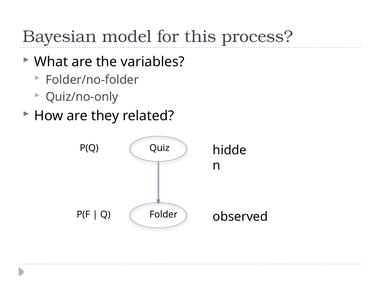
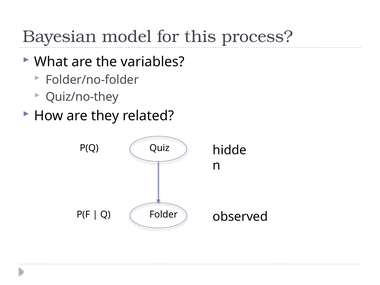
Quiz/no-only: Quiz/no-only -> Quiz/no-they (82, 97)
